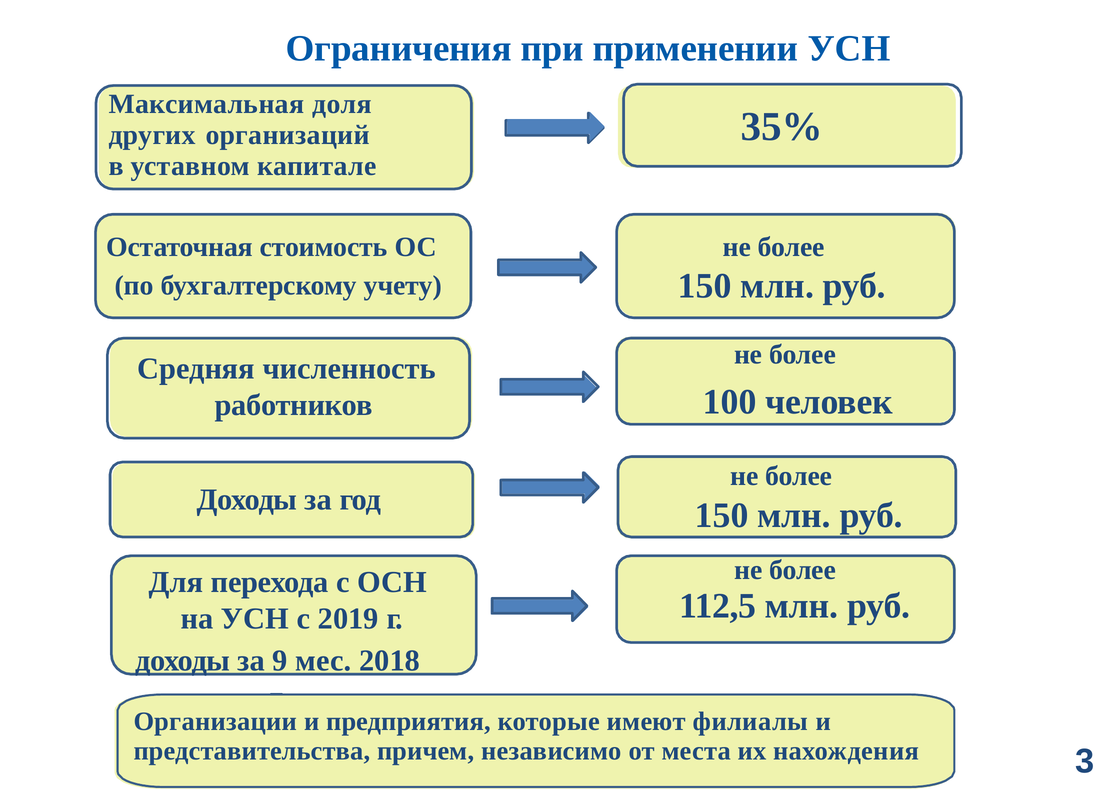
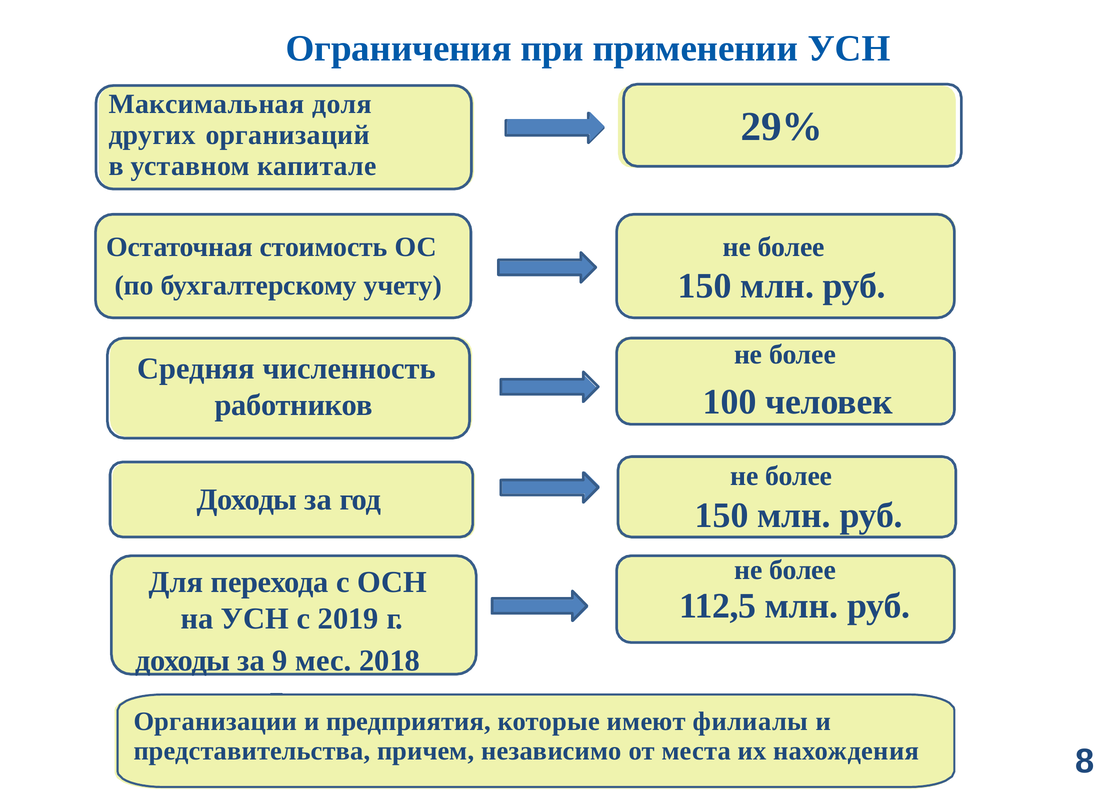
35%: 35% -> 29% (782, 127)
3: 3 -> 8 (1085, 761)
